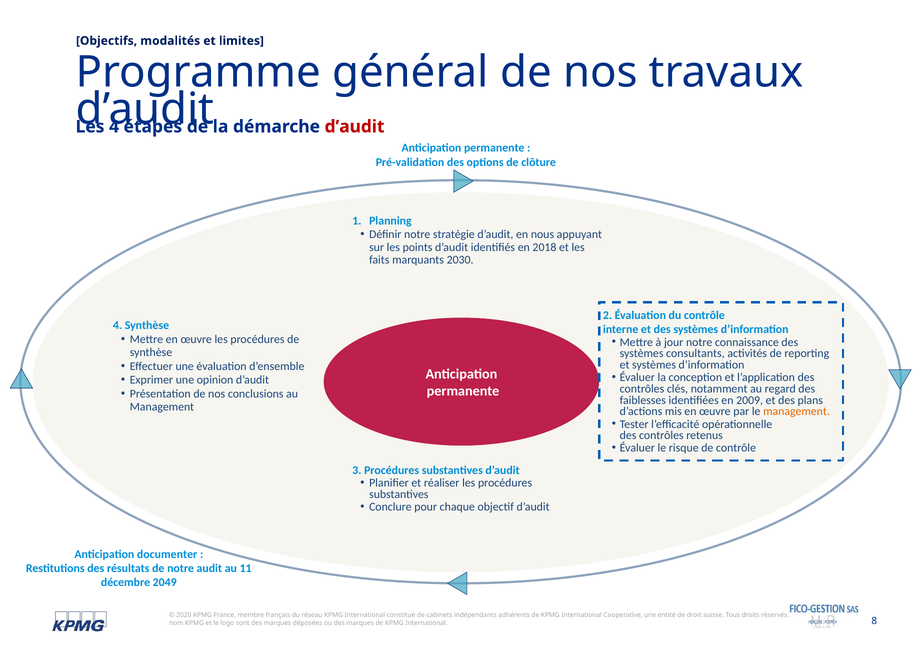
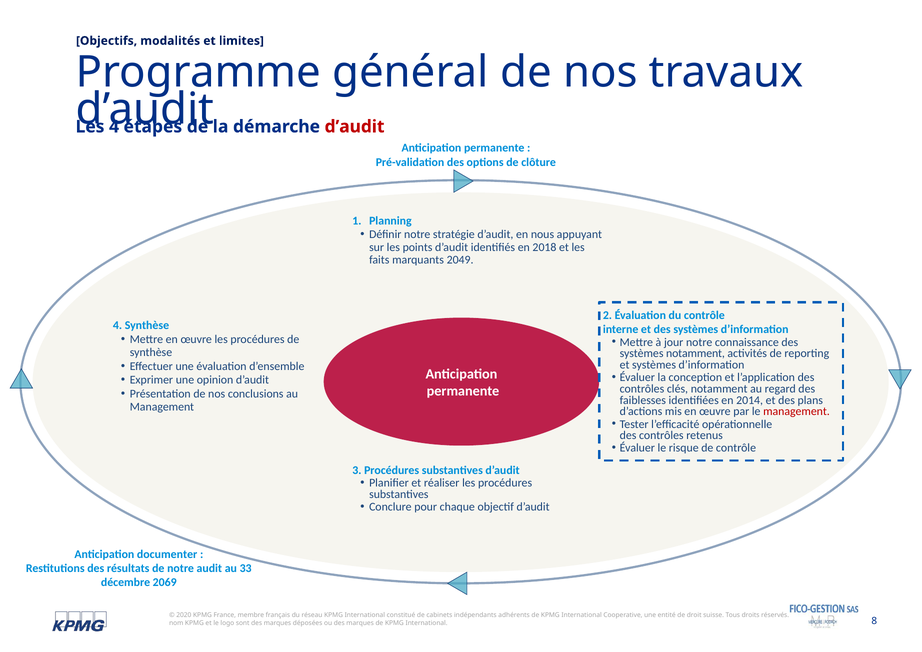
2030: 2030 -> 2049 (460, 260)
systèmes consultants: consultants -> notamment (695, 354)
2009: 2009 -> 2014 (750, 400)
management colour: orange -> red (796, 412)
11: 11 -> 33 (246, 568)
2049: 2049 -> 2069 (165, 583)
